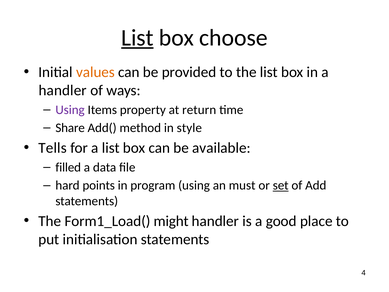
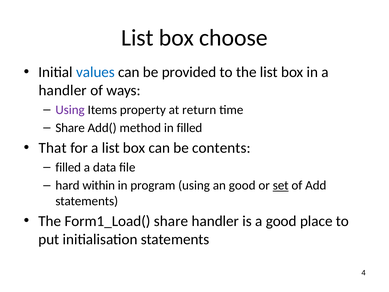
List underline: present -> none (137, 38)
values colour: orange -> blue (95, 72)
in style: style -> filled (189, 128)
Tells: Tells -> That (53, 148)
available: available -> contents (221, 148)
points: points -> within (99, 185)
an must: must -> good (242, 185)
Form1_Load( might: might -> share (171, 221)
